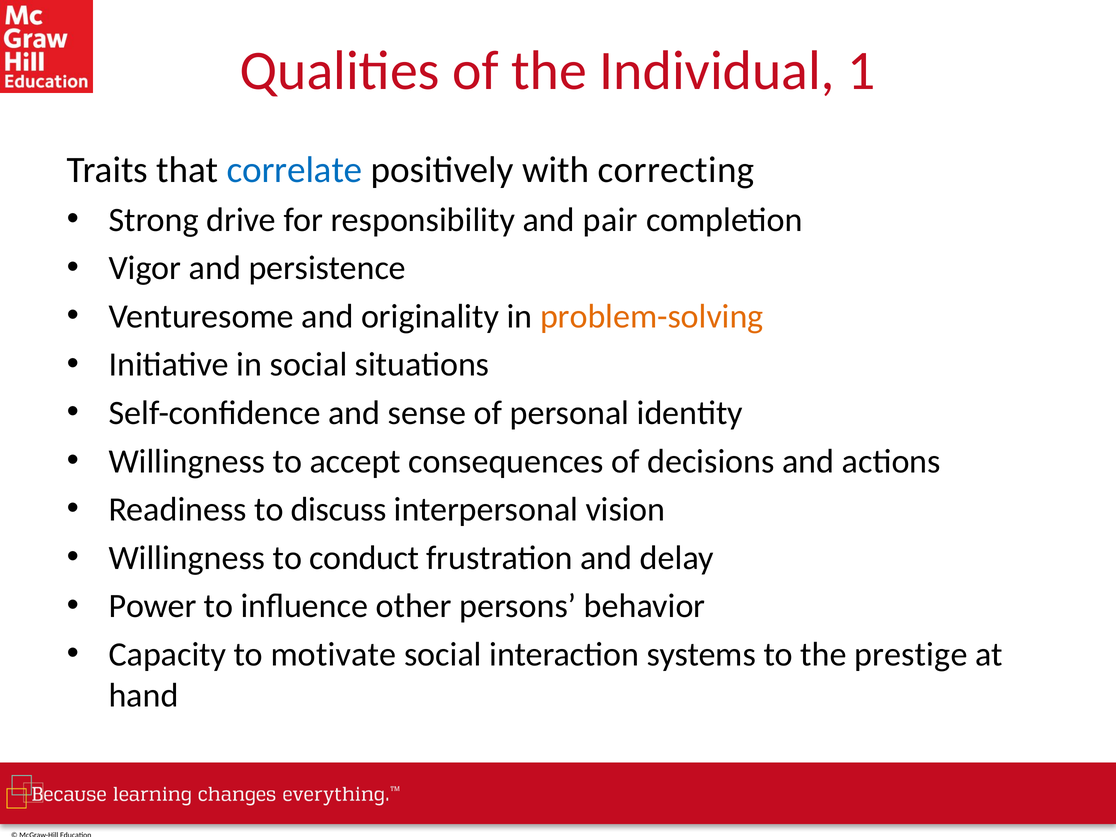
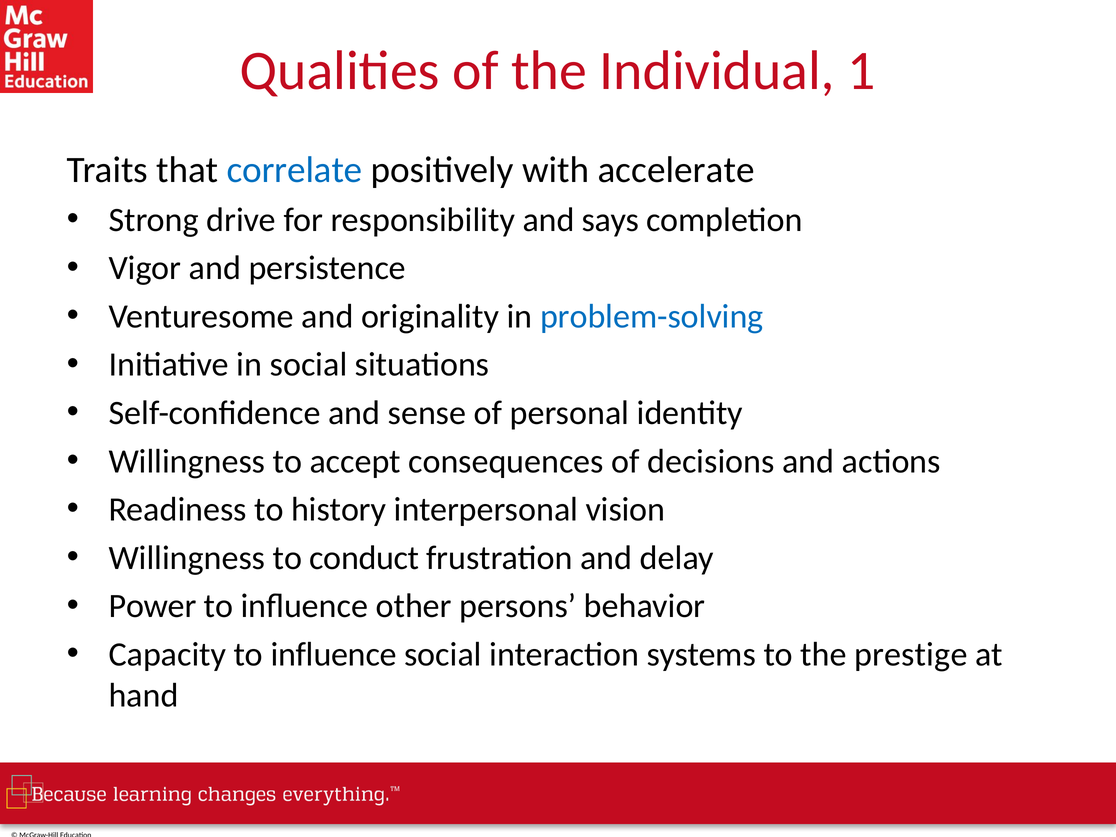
correcting: correcting -> accelerate (676, 170)
pair: pair -> says (611, 220)
problem-solving colour: orange -> blue (652, 316)
discuss: discuss -> history (339, 510)
Capacity to motivate: motivate -> influence (334, 654)
